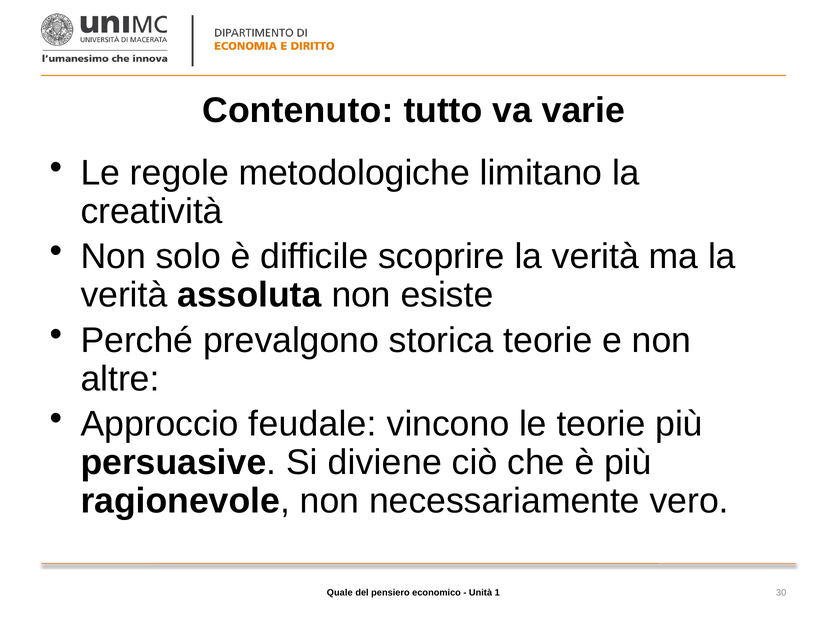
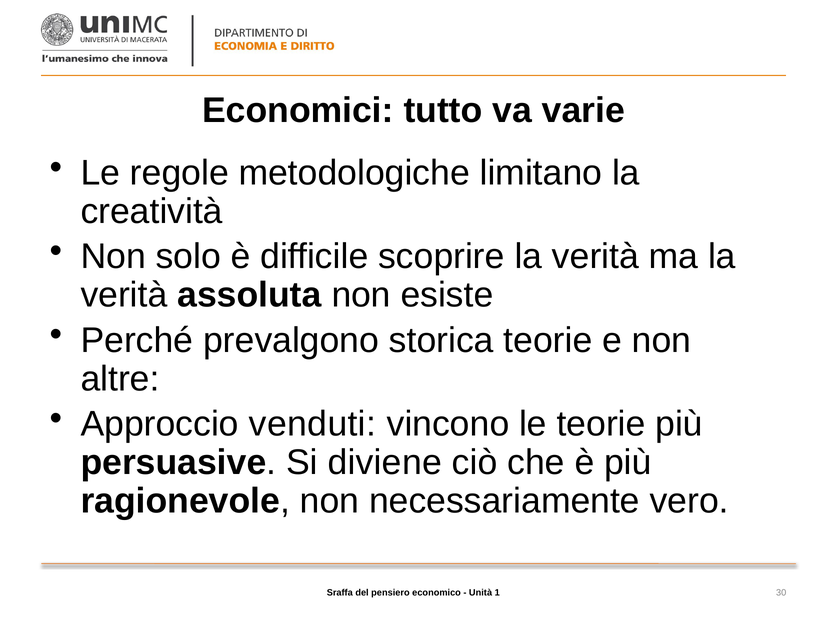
Contenuto: Contenuto -> Economici (298, 110)
feudale: feudale -> venduti (313, 423)
Quale: Quale -> Sraffa (340, 592)
